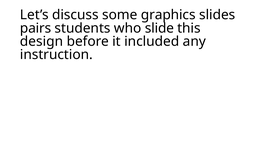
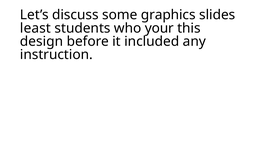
pairs: pairs -> least (35, 28)
slide: slide -> your (159, 28)
